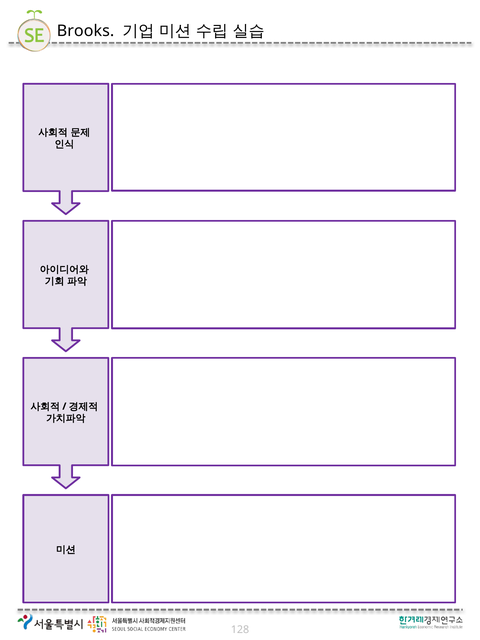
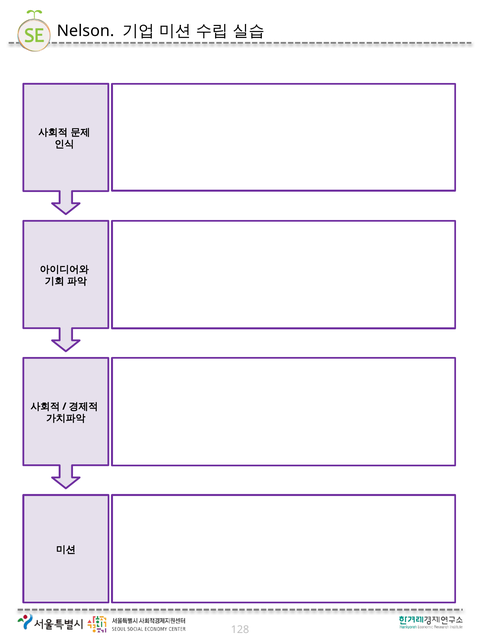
Brooks: Brooks -> Nelson (86, 31)
